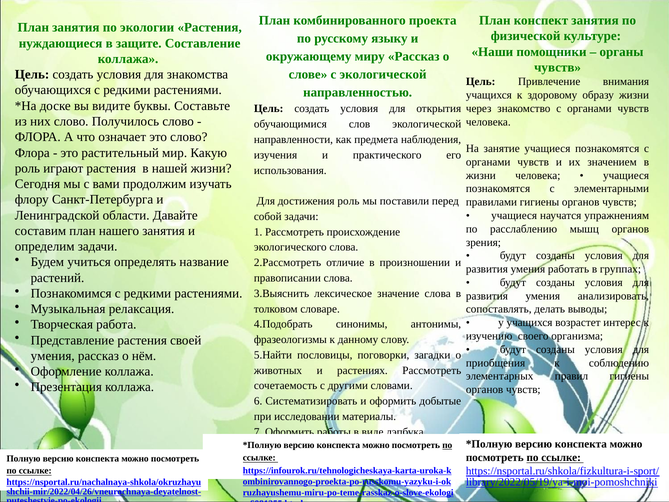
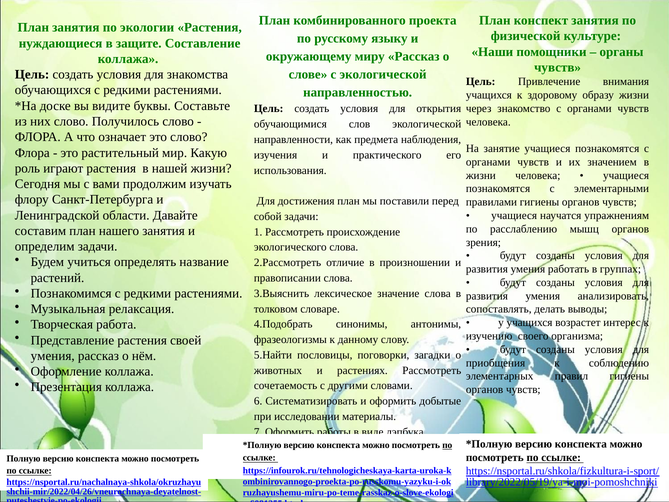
достижения роль: роль -> план (349, 201)
